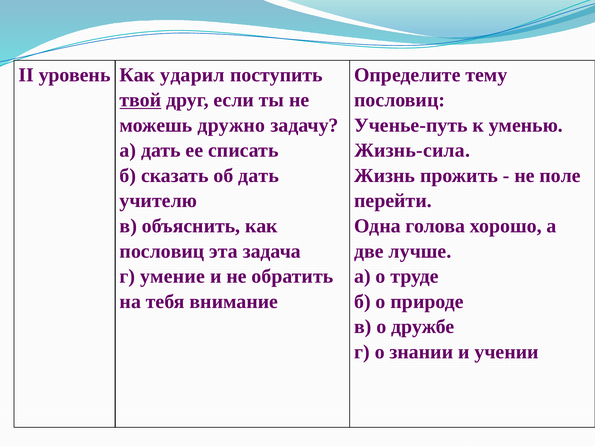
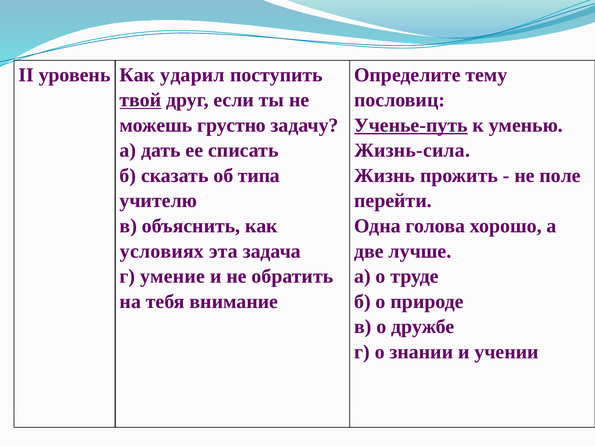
дружно: дружно -> грустно (232, 125)
Ученье-путь underline: none -> present (411, 125)
об дать: дать -> типа (259, 176)
пословиц: пословиц -> условиях (162, 251)
